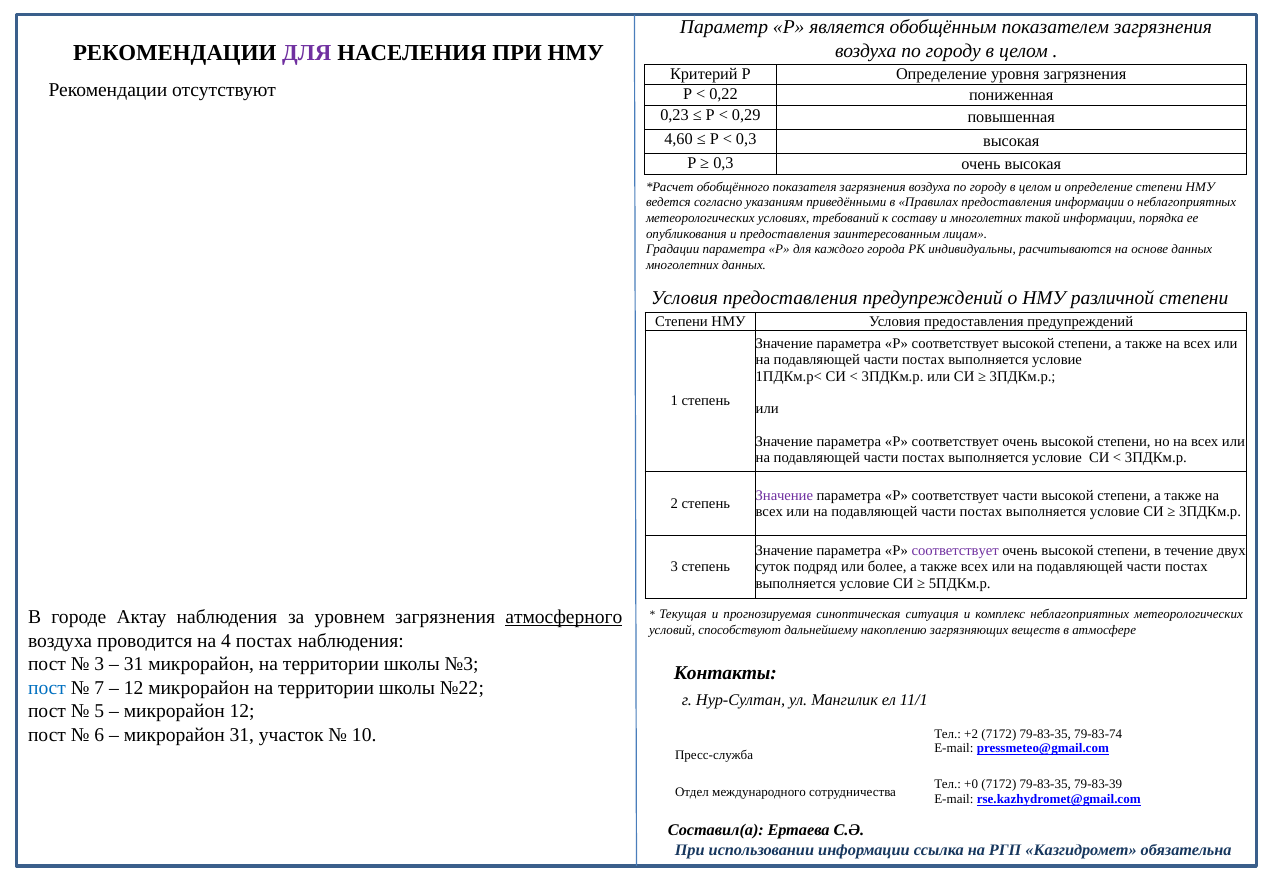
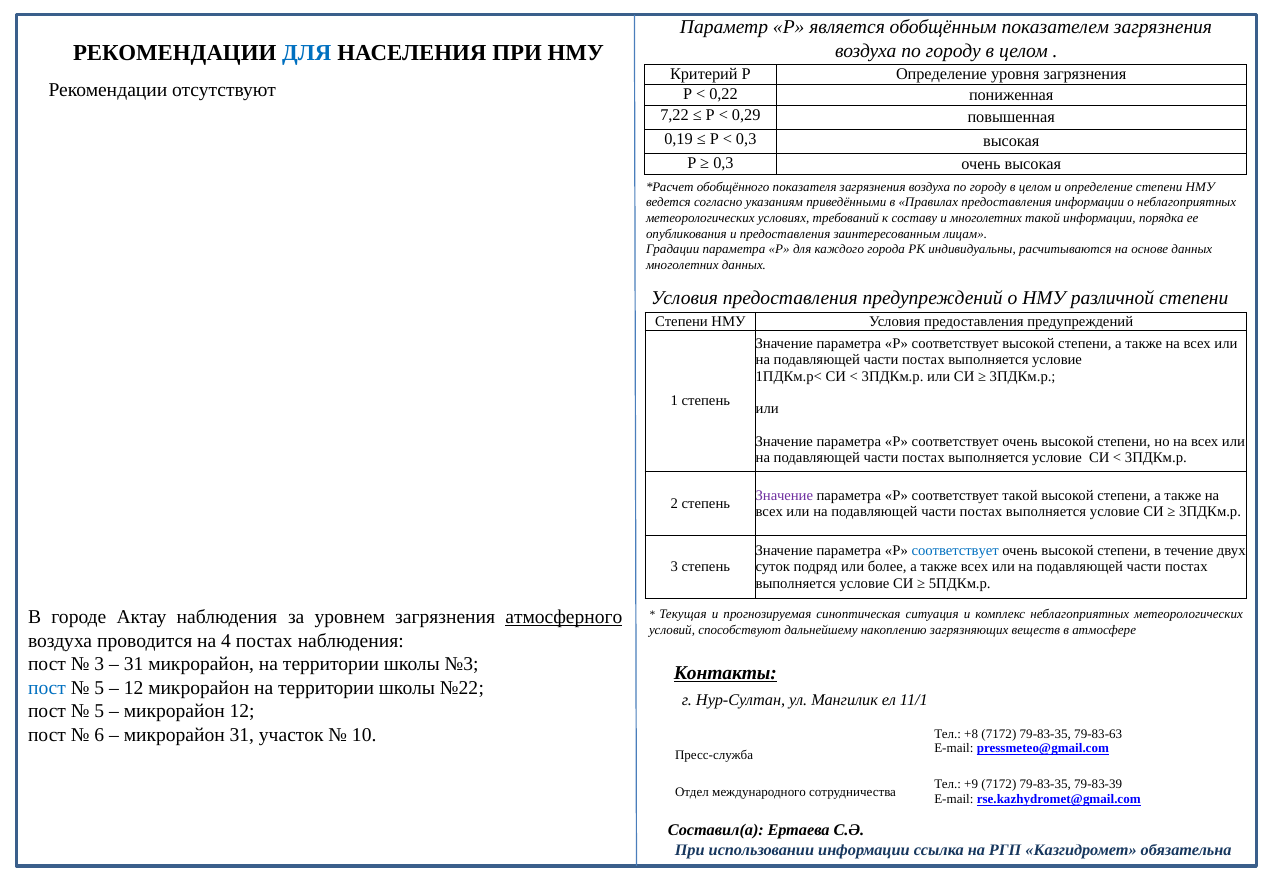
ДЛЯ colour: purple -> blue (307, 53)
0,23: 0,23 -> 7,22 (674, 115)
4,60: 4,60 -> 0,19 (679, 140)
соответствует части: части -> такой (1020, 495)
соответствует colour: purple -> blue (955, 551)
Контакты underline: none -> present (725, 673)
7: 7 -> 5 (99, 688)
+2: +2 -> +8 (971, 734)
79-83-74: 79-83-74 -> 79-83-63 (1098, 734)
+0: +0 -> +9 (971, 785)
